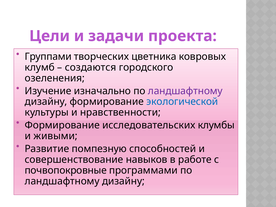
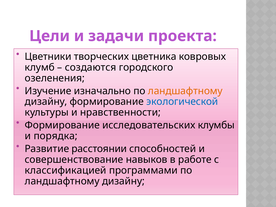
Группами: Группами -> Цветники (48, 57)
ландшафтному colour: purple -> orange (185, 91)
живыми: живыми -> порядка (56, 136)
помпезную: помпезную -> расстоянии (99, 149)
почвопокровные: почвопокровные -> классификацией (66, 170)
